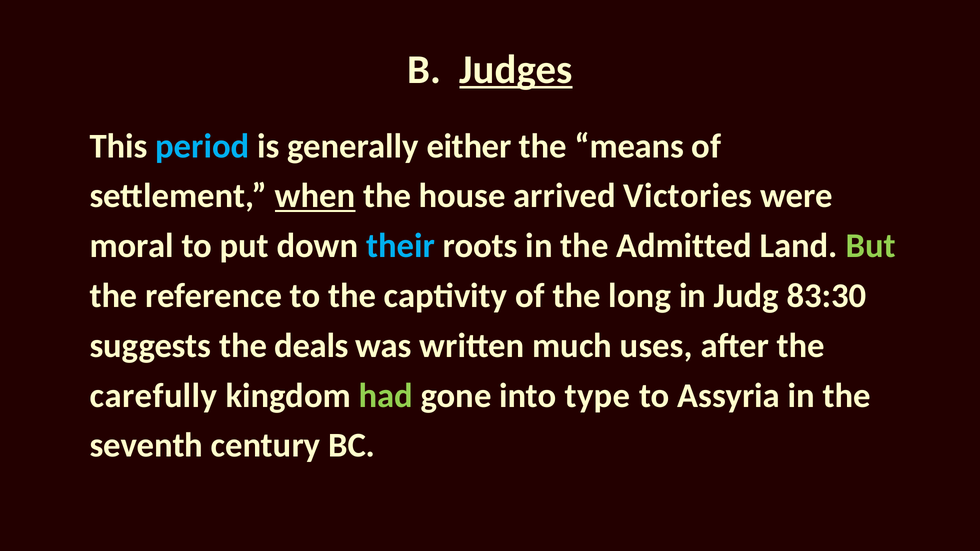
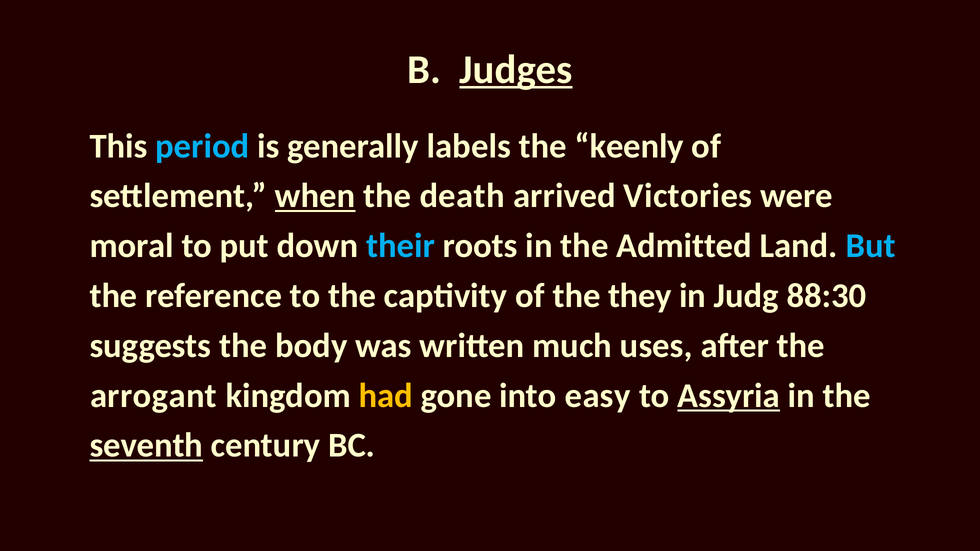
either: either -> labels (469, 146)
means: means -> keenly (629, 146)
house: house -> death (462, 196)
But colour: light green -> light blue (871, 246)
long: long -> they (640, 296)
83:30: 83:30 -> 88:30 (827, 296)
deals: deals -> body (311, 346)
carefully: carefully -> arrogant (153, 396)
had colour: light green -> yellow (386, 396)
type: type -> easy (598, 396)
Assyria underline: none -> present (729, 396)
seventh underline: none -> present (146, 446)
